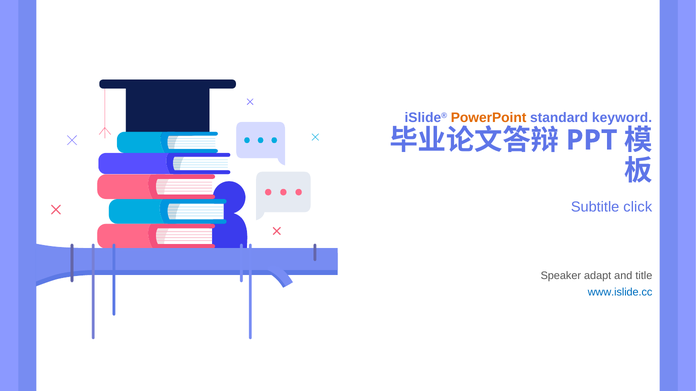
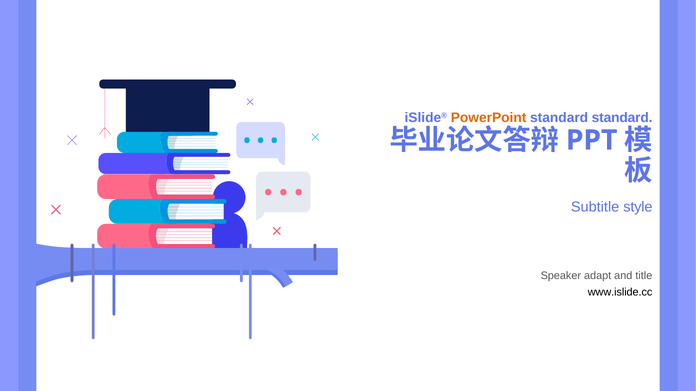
standard keyword: keyword -> standard (622, 118)
click: click -> style (638, 207)
www.islide.cc colour: blue -> black (620, 293)
